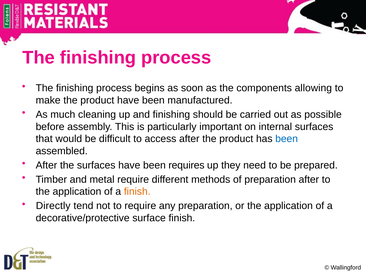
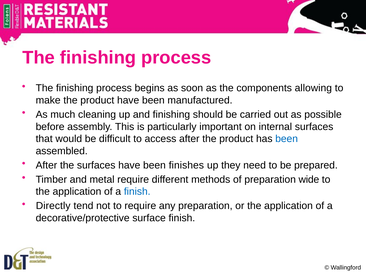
requires: requires -> finishes (186, 166)
preparation after: after -> wide (309, 180)
finish colour: orange -> blue (137, 192)
